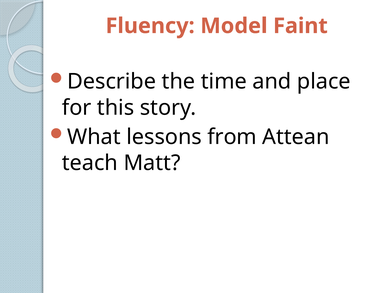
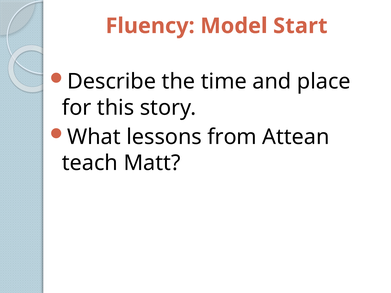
Faint: Faint -> Start (300, 26)
